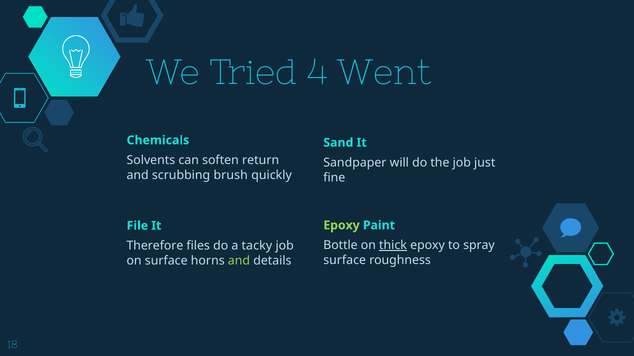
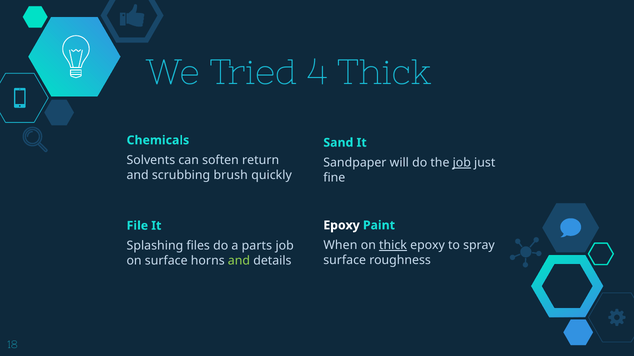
4 Went: Went -> Thick (384, 73)
job underline: none -> present (462, 163)
Epoxy colour: light green -> white (342, 226)
Bottle: Bottle -> When (340, 246)
Therefore: Therefore -> Splashing (155, 246)
tacky: tacky -> parts (257, 246)
